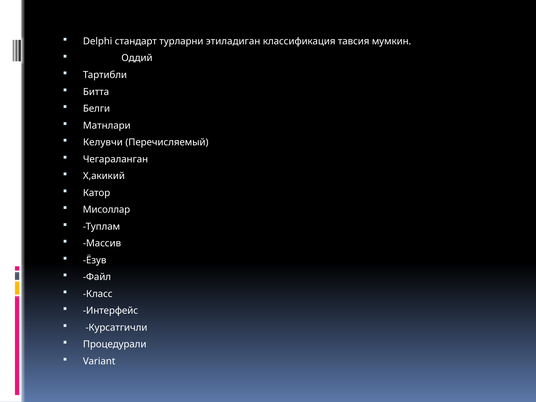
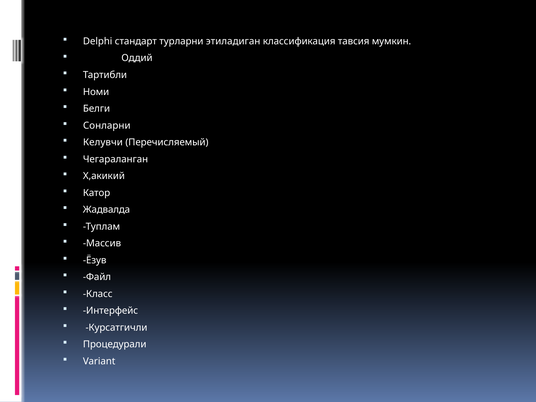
Битта: Битта -> Номи (96, 92)
Матнлари: Матнлари -> Сонларни (107, 125)
Мисоллар: Мисоллар -> Жадвалда (106, 210)
